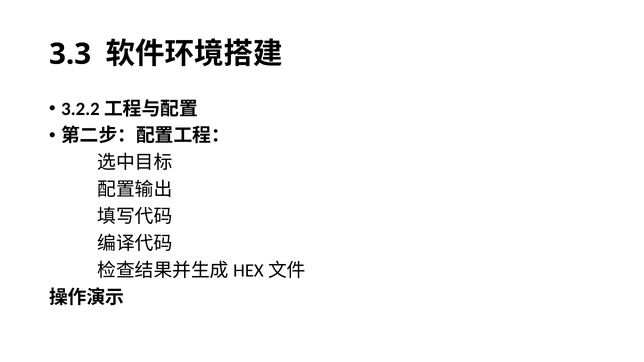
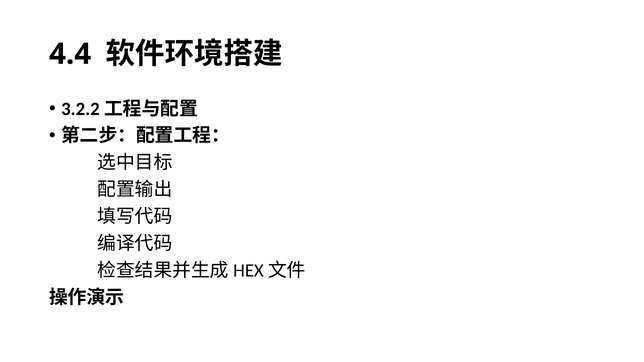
3.3: 3.3 -> 4.4 (70, 54)
